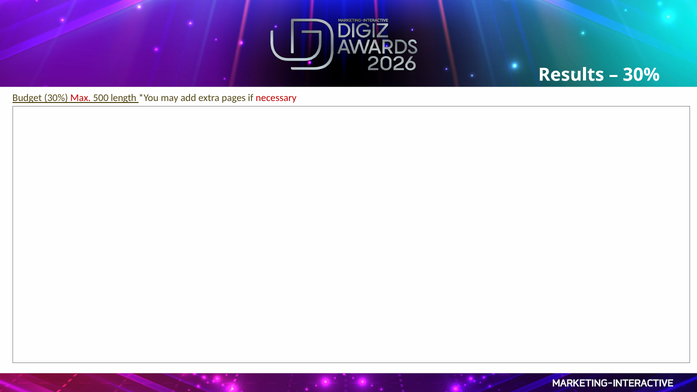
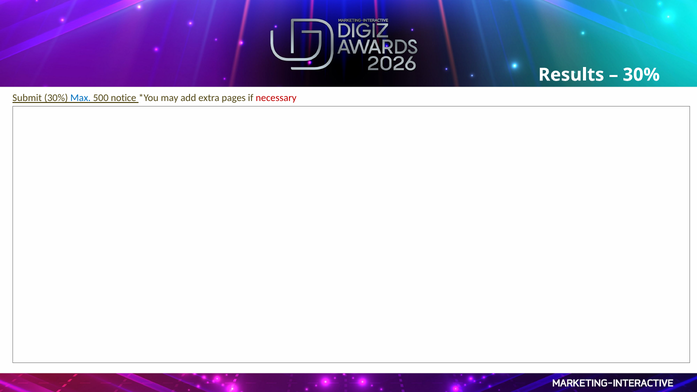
Budget: Budget -> Submit (27, 98)
Max colour: red -> blue (81, 98)
length: length -> notice (124, 98)
